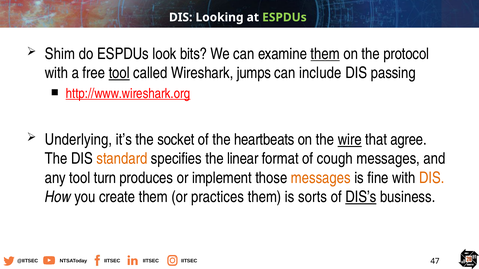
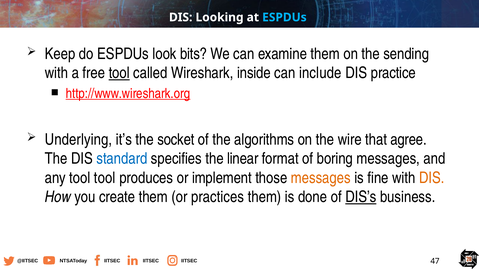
ESPDUs colour: light green -> light blue (284, 17)
Shim: Shim -> Keep (60, 54)
them underline: present -> none (325, 54)
protocol: protocol -> sending (406, 54)
jumps: jumps -> inside (254, 73)
passing: passing -> practice (393, 73)
heartbeats: heartbeats -> algorithms (264, 140)
wire underline: present -> none (350, 140)
standard colour: orange -> blue (122, 159)
cough: cough -> boring (335, 159)
tool turn: turn -> tool (105, 178)
sorts: sorts -> done (313, 197)
